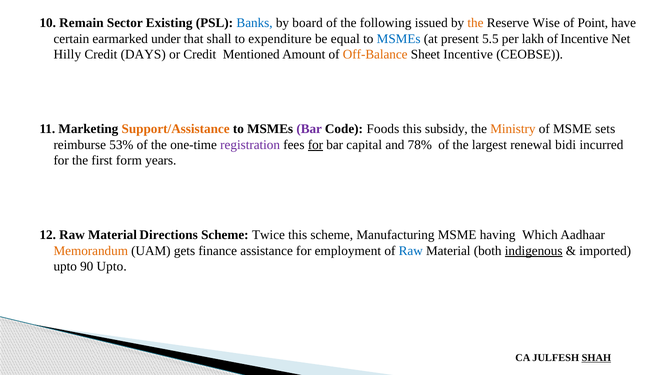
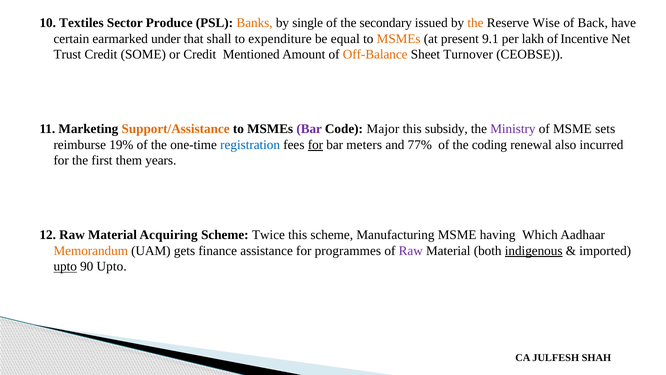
Remain: Remain -> Textiles (81, 23)
Existing: Existing -> Produce (169, 23)
Banks colour: blue -> orange (255, 23)
board: board -> single (308, 23)
following: following -> secondary (386, 23)
Point: Point -> Back (593, 23)
MSMEs colour: blue -> orange (399, 39)
5.5: 5.5 -> 9.1 (490, 39)
Hilly: Hilly -> Trust (67, 55)
DAYS: DAYS -> SOME (143, 55)
Sheet Incentive: Incentive -> Turnover (468, 55)
Foods: Foods -> Major (383, 129)
Ministry colour: orange -> purple (513, 129)
53%: 53% -> 19% (121, 145)
registration colour: purple -> blue (250, 145)
capital: capital -> meters (364, 145)
78%: 78% -> 77% (420, 145)
largest: largest -> coding (489, 145)
bidi: bidi -> also (566, 145)
form: form -> them (129, 160)
Directions: Directions -> Acquiring (169, 235)
employment: employment -> programmes (348, 250)
Raw colour: blue -> purple (411, 250)
upto underline: none -> present (65, 266)
SHAH underline: present -> none (596, 357)
